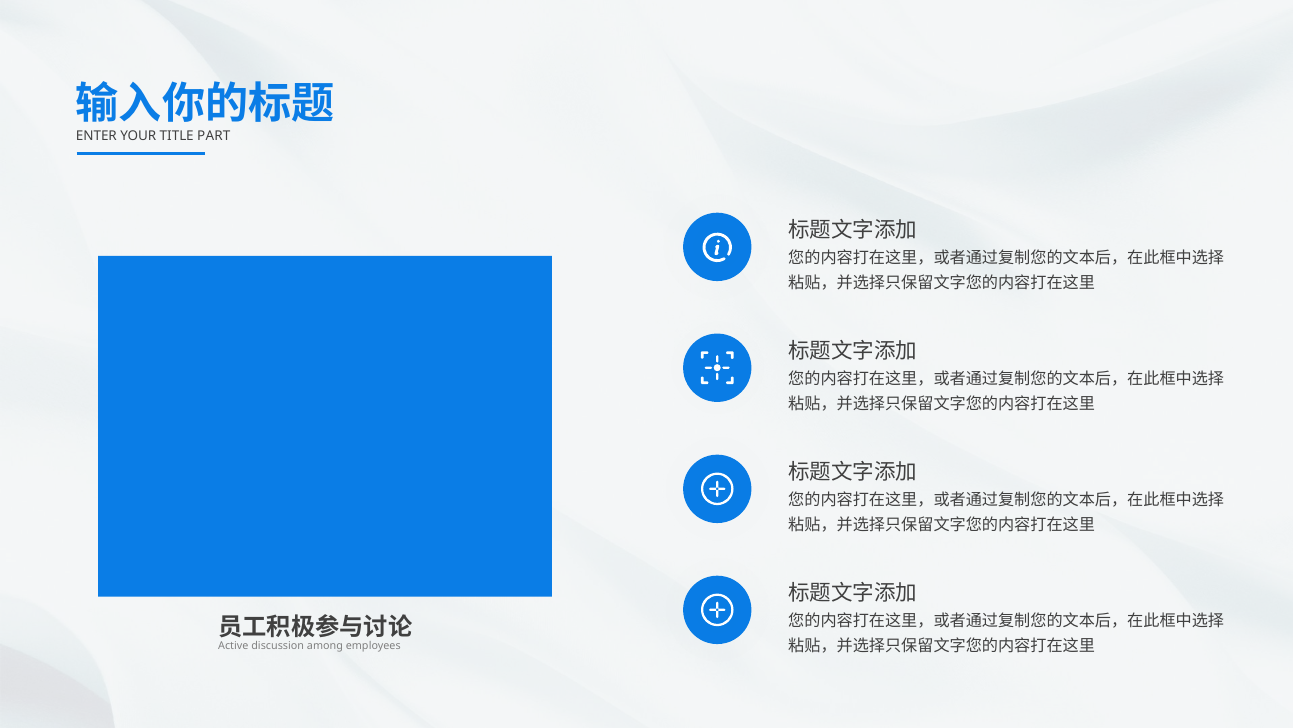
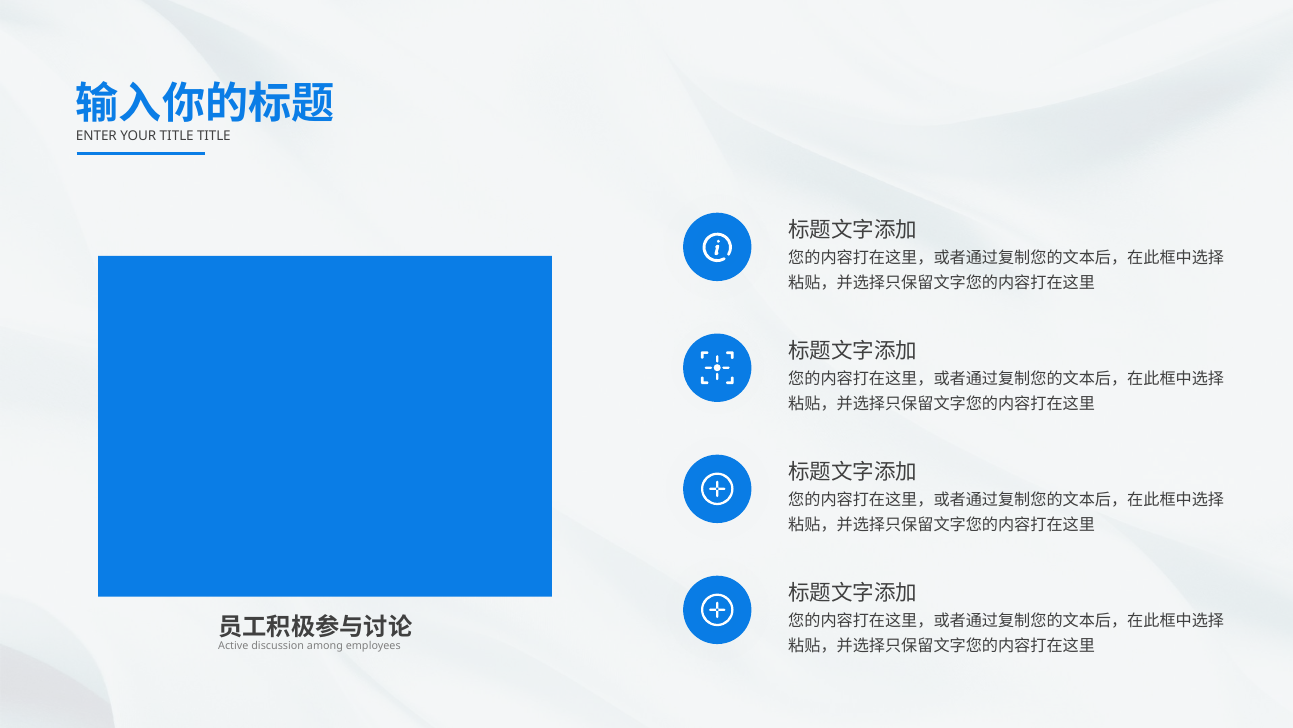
TITLE PART: PART -> TITLE (214, 136)
